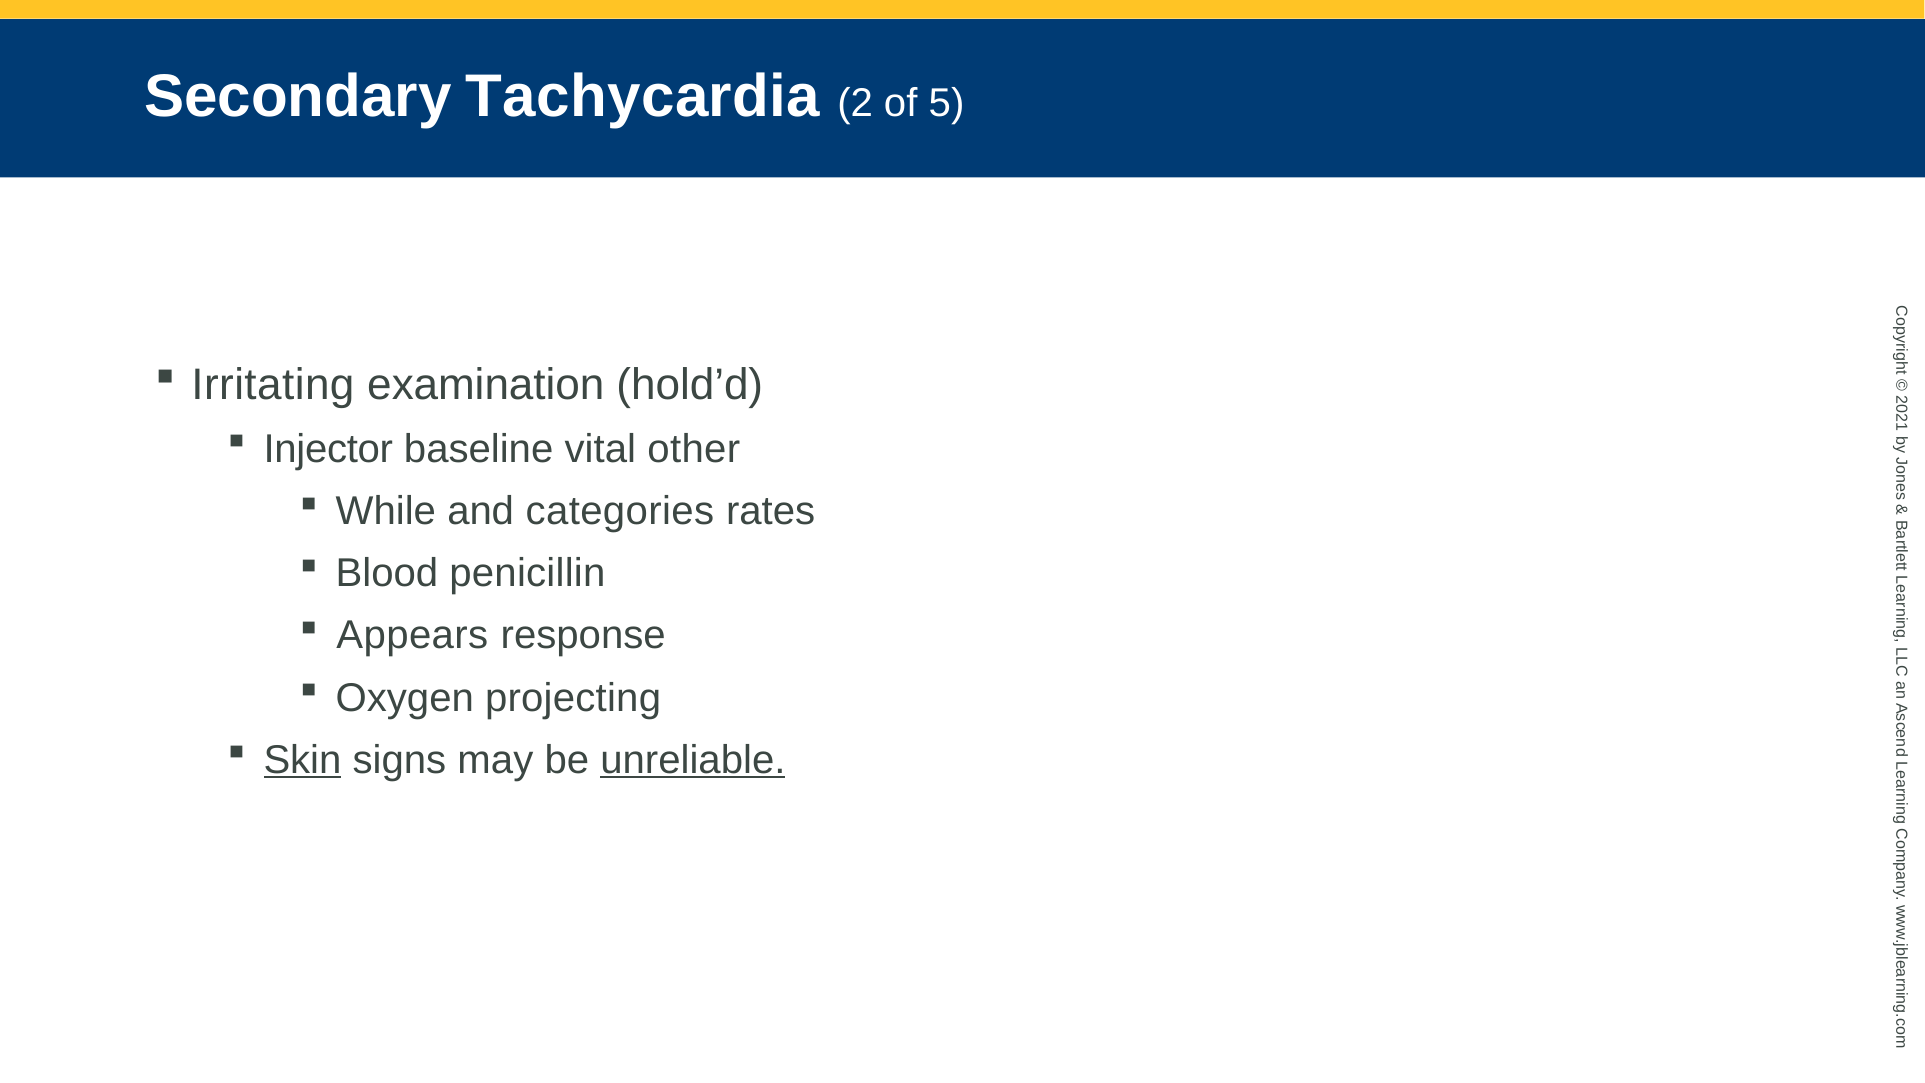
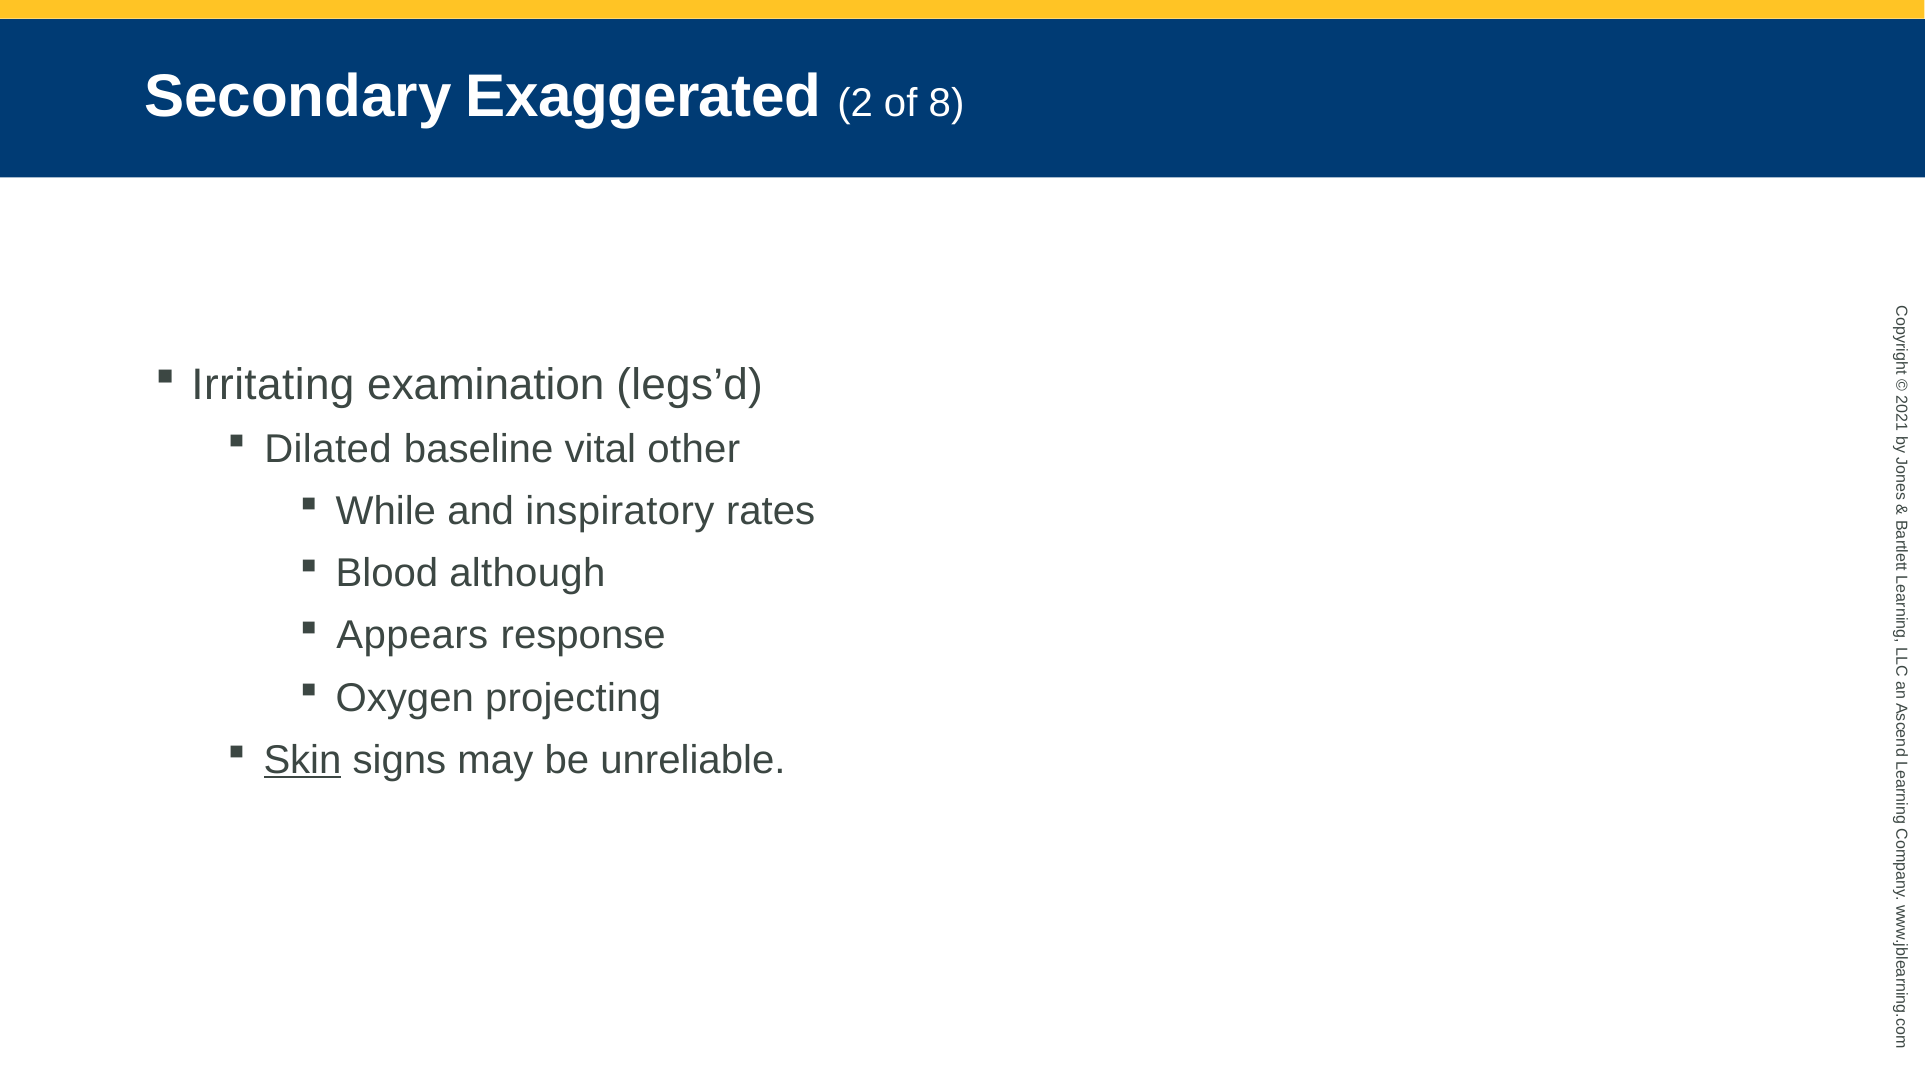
Tachycardia: Tachycardia -> Exaggerated (643, 97)
5: 5 -> 8 (947, 103)
hold’d: hold’d -> legs’d (690, 385)
Injector: Injector -> Dilated (328, 449)
categories: categories -> inspiratory (620, 511)
penicillin: penicillin -> although (527, 573)
unreliable underline: present -> none (693, 760)
